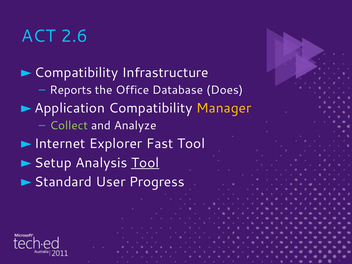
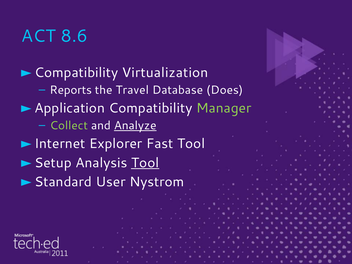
2.6: 2.6 -> 8.6 (74, 36)
Infrastructure: Infrastructure -> Virtualization (165, 73)
Office: Office -> Travel (132, 90)
Manager colour: yellow -> light green (224, 108)
Analyze underline: none -> present (135, 126)
Progress: Progress -> Nystrom (157, 182)
